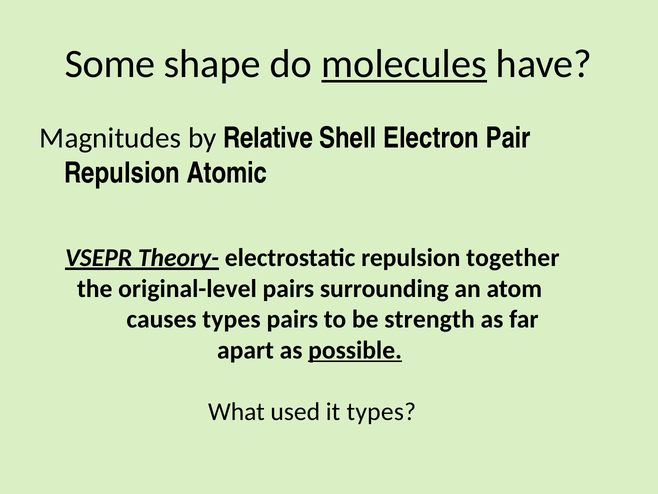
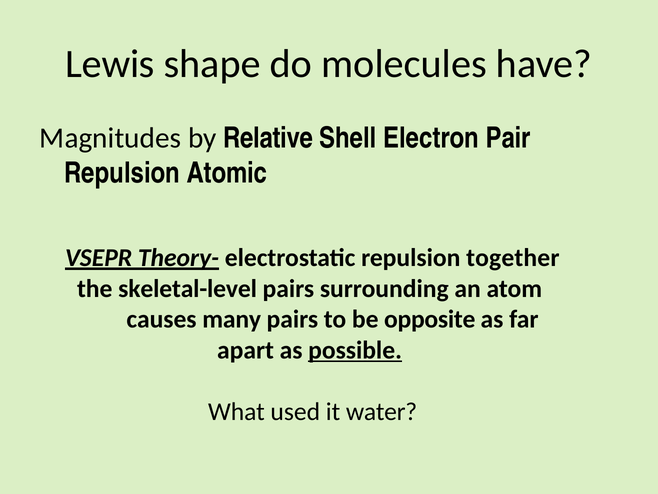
Some: Some -> Lewis (110, 64)
molecules underline: present -> none (404, 64)
original-level: original-level -> skeletal-level (188, 288)
causes types: types -> many (232, 319)
strength: strength -> opposite (430, 319)
it types: types -> water (382, 411)
